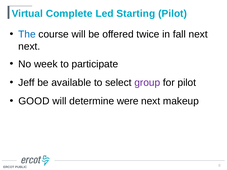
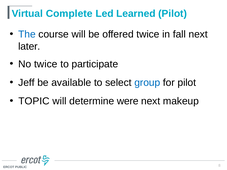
Starting: Starting -> Learned (136, 14)
next: next -> later (29, 46)
No week: week -> twice (46, 64)
group colour: purple -> blue (147, 83)
GOOD: GOOD -> TOPIC (34, 101)
